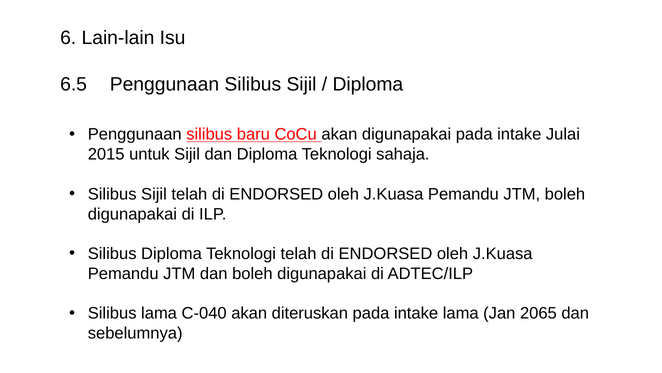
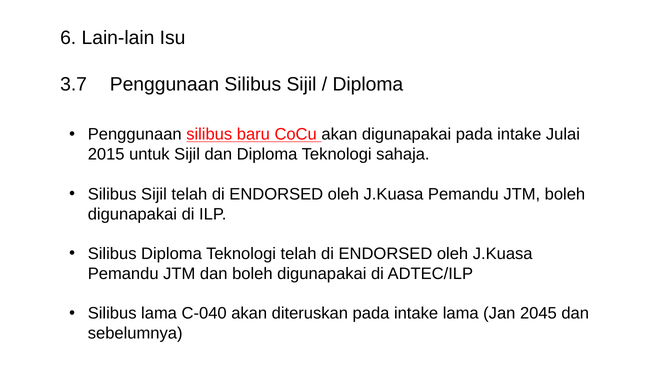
6.5: 6.5 -> 3.7 (74, 84)
2065: 2065 -> 2045 (538, 313)
